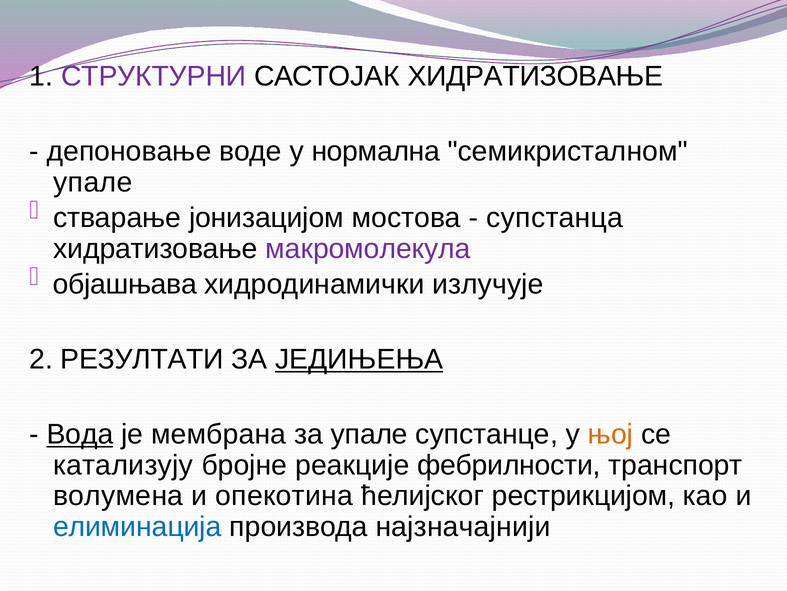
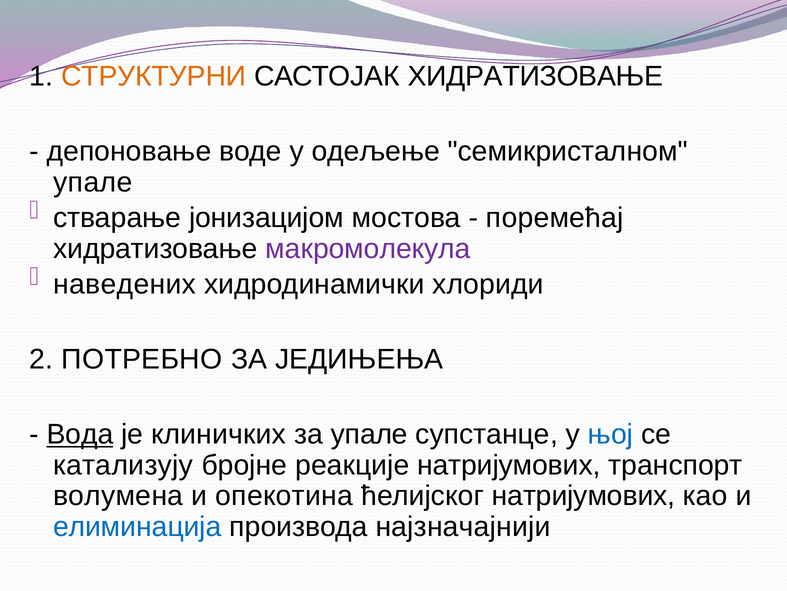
СТРУКТУРНИ colour: purple -> orange (154, 76)
нормална: нормална -> одељење (376, 151)
супстанца: супстанца -> поремећај (555, 218)
објашњава: објашњава -> наведених (125, 284)
излучује: излучује -> хлориди (488, 284)
РЕЗУЛТАТИ: РЕЗУЛТАТИ -> ПОТРЕБНО (142, 359)
ЈЕДИЊЕЊА underline: present -> none (359, 359)
мембрана: мембрана -> клиничких (219, 434)
њој colour: orange -> blue (611, 434)
реакције фебрилности: фебрилности -> натријумових (509, 465)
ћелијског рестрикцијом: рестрикцијом -> натријумових (584, 495)
